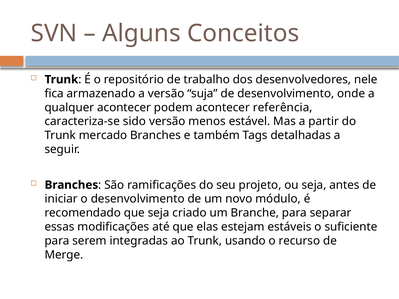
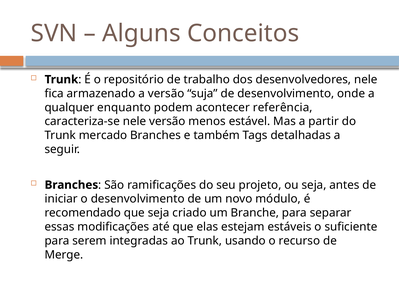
qualquer acontecer: acontecer -> enquanto (124, 108)
caracteriza-se sido: sido -> nele (134, 121)
